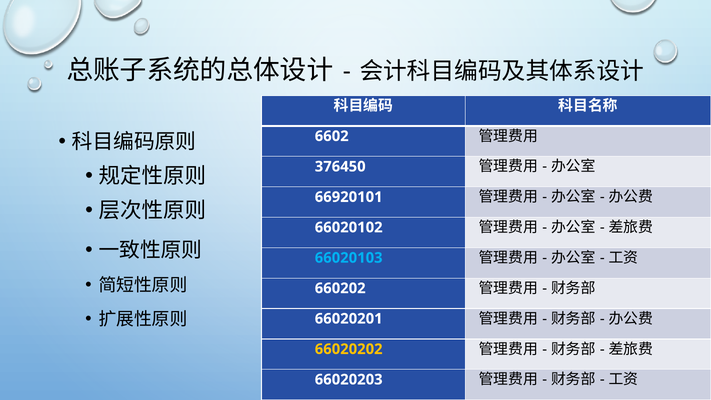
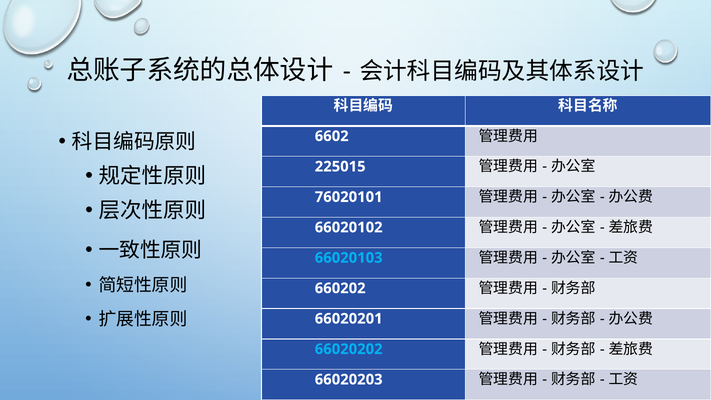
376450: 376450 -> 225015 (340, 167)
66920101: 66920101 -> 76020101 (349, 197)
66020202 colour: yellow -> light blue (349, 349)
